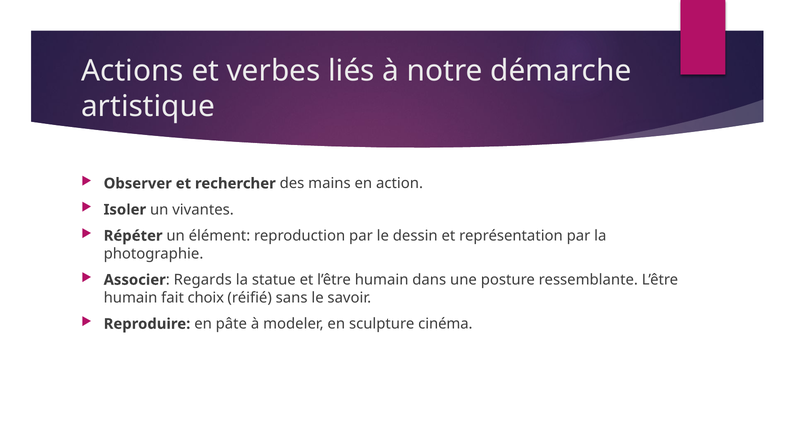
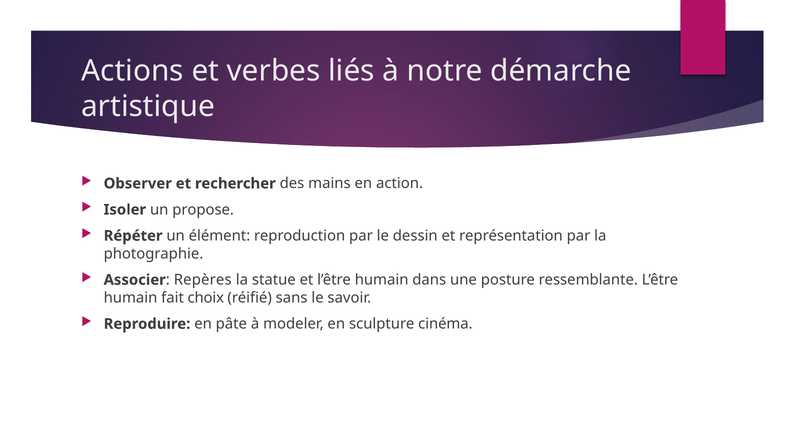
vivantes: vivantes -> propose (203, 210)
Regards: Regards -> Repères (203, 280)
